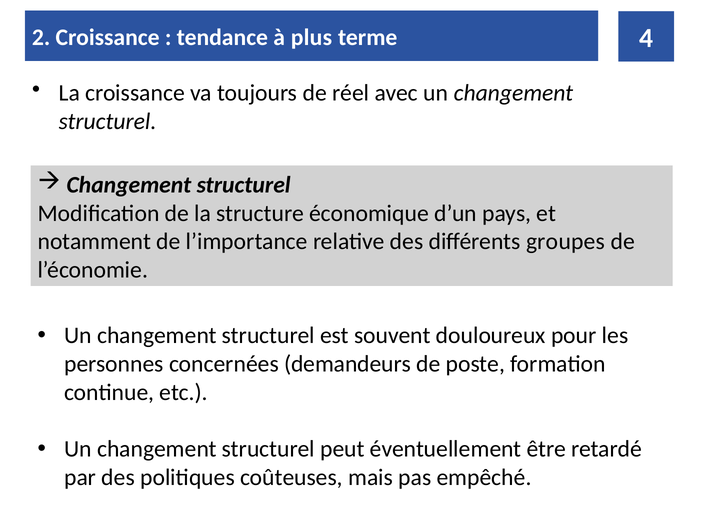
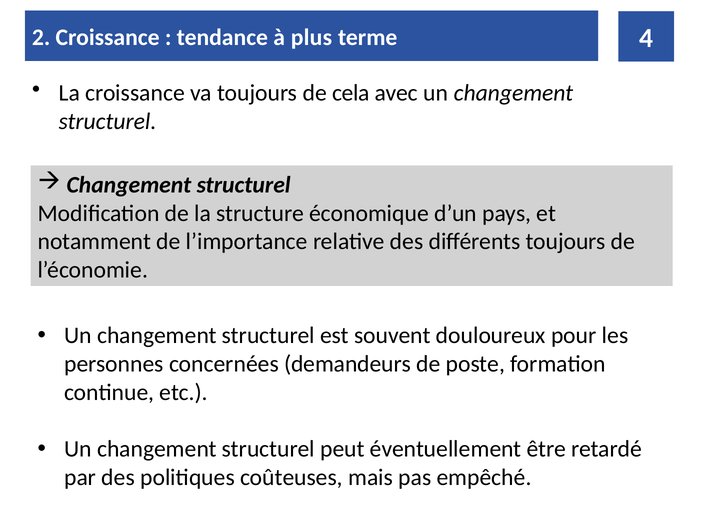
réel: réel -> cela (351, 93)
différents groupes: groupes -> toujours (566, 241)
